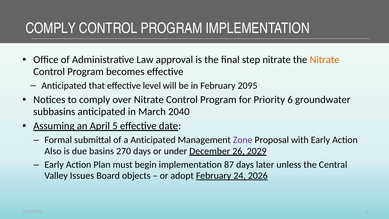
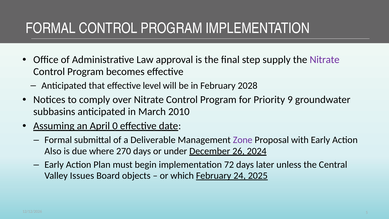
COMPLY: COMPLY -> FORMAL (51, 28)
step nitrate: nitrate -> supply (277, 60)
Nitrate colour: orange -> purple (325, 60)
2095: 2095 -> 2028 (248, 85)
6: 6 -> 9 (290, 99)
2040: 2040 -> 2010 (179, 111)
April 5: 5 -> 0 (115, 126)
a Anticipated: Anticipated -> Deliverable (153, 140)
basins: basins -> where (102, 151)
2029: 2029 -> 2024 (257, 151)
87: 87 -> 72 (229, 164)
adopt: adopt -> which (182, 176)
2026: 2026 -> 2025 (258, 176)
